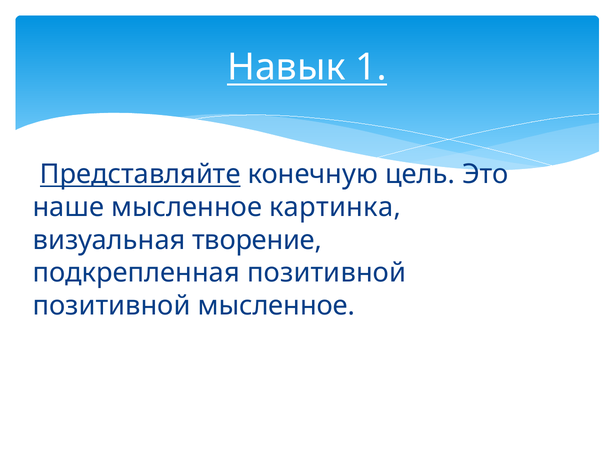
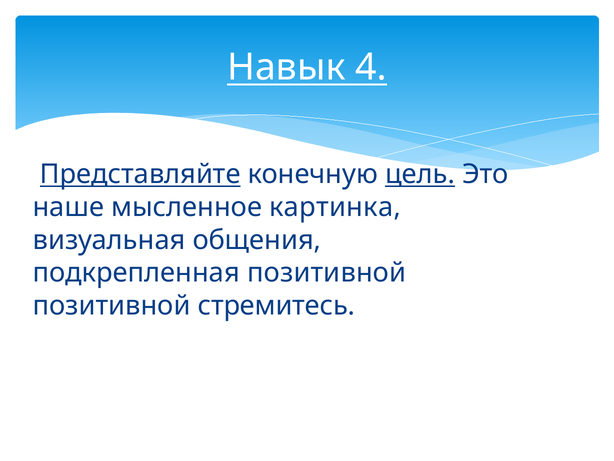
1: 1 -> 4 (371, 67)
цель underline: none -> present (420, 174)
творение: творение -> общения (257, 240)
позитивной мысленное: мысленное -> стремитесь (276, 305)
